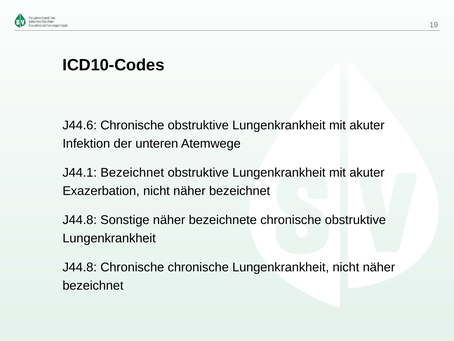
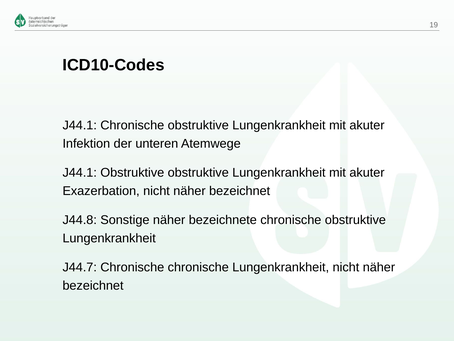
J44.6: J44.6 -> J44.1 (80, 125)
J44.1 Bezeichnet: Bezeichnet -> Obstruktive (132, 172)
J44.8: J44.8 -> J44.7 (80, 267)
